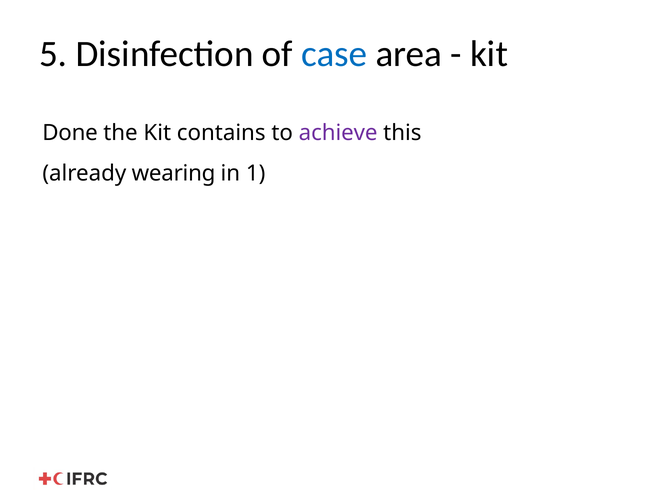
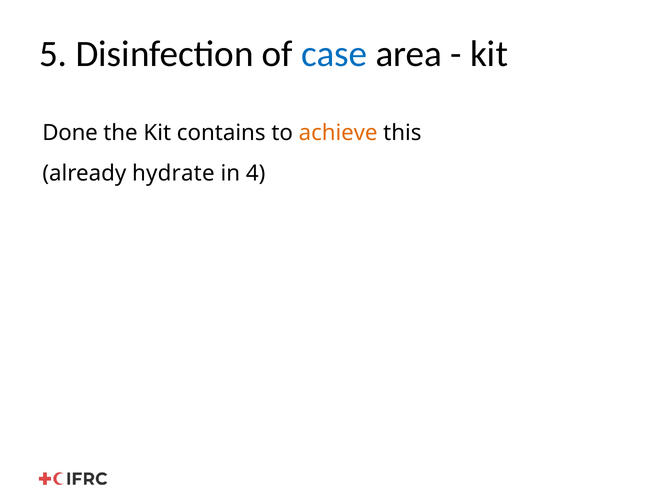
achieve colour: purple -> orange (338, 133)
wearing: wearing -> hydrate (173, 173)
1: 1 -> 4 (256, 173)
